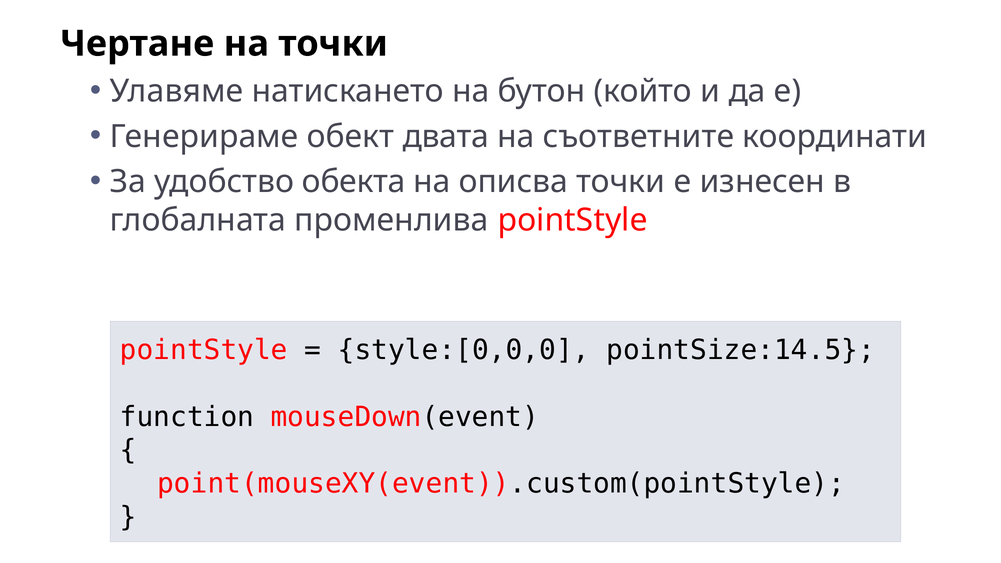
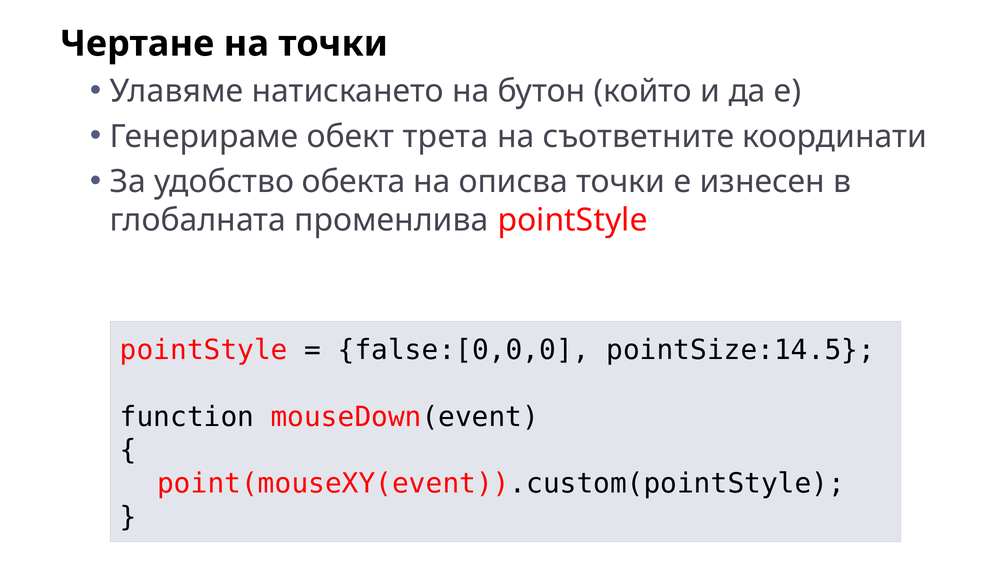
двата: двата -> трета (446, 136)
style:[0,0,0: style:[0,0,0 -> false:[0,0,0 (464, 350)
